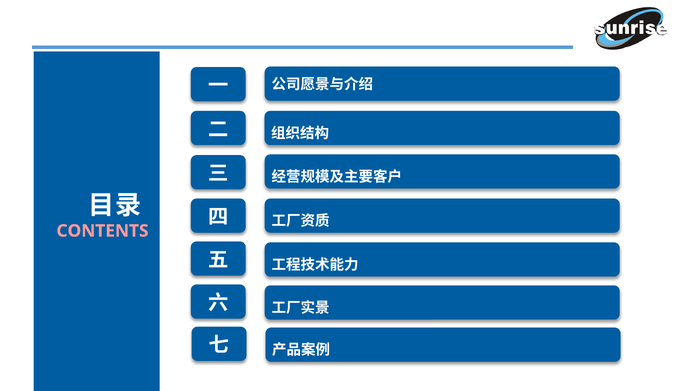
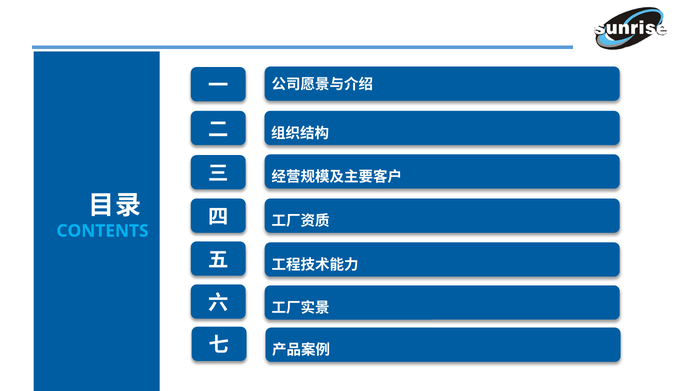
CONTENTS colour: pink -> light blue (102, 231)
